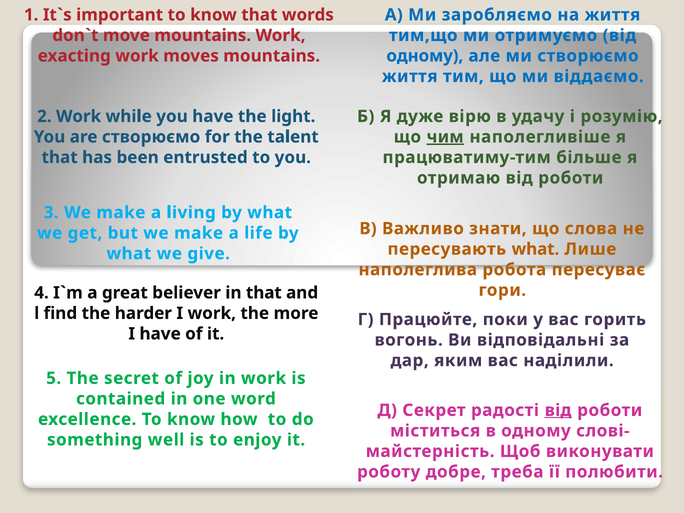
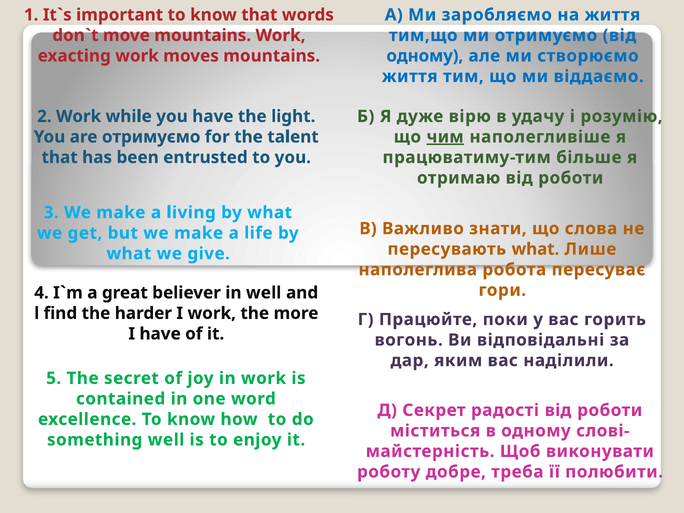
are створюємо: створюємо -> отримуємо (151, 137)
in that: that -> well (264, 293)
від underline: present -> none (558, 410)
